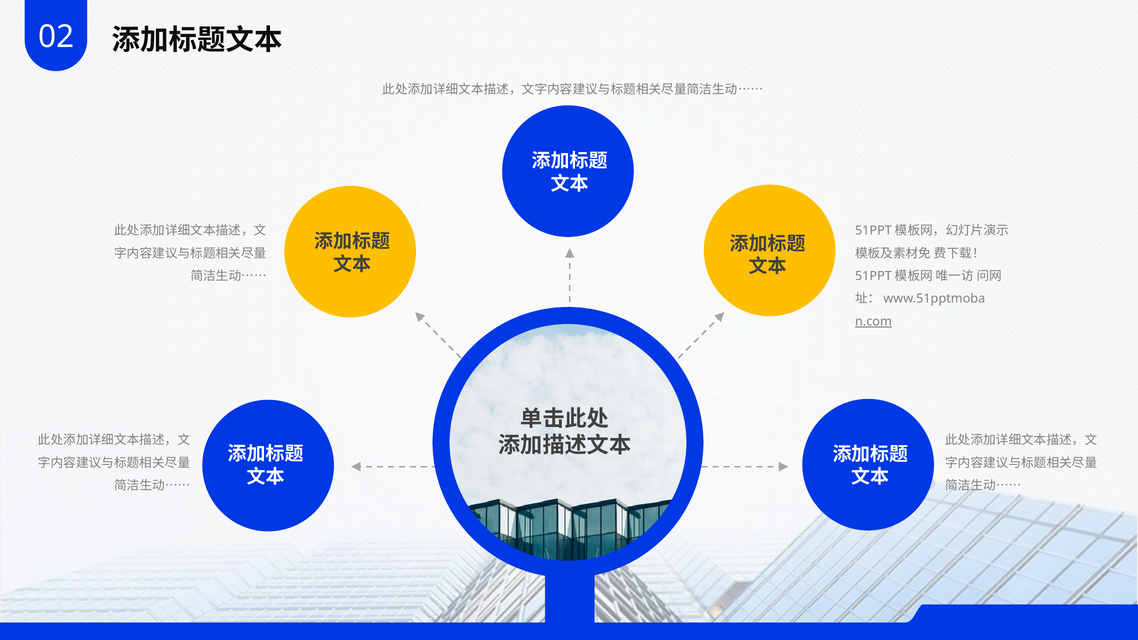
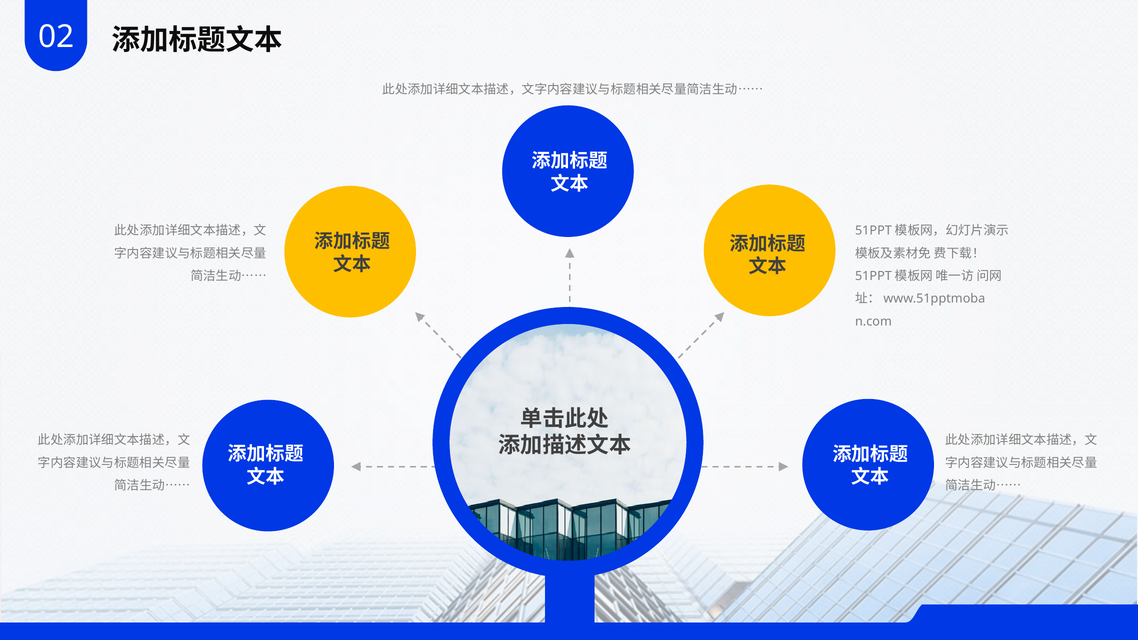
n.com underline: present -> none (873, 322)
